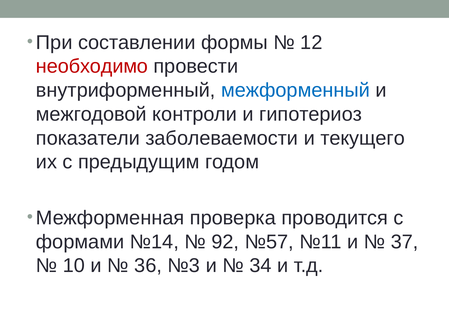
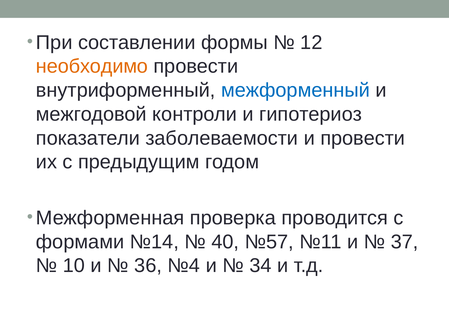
необходимо colour: red -> orange (92, 67)
и текущего: текущего -> провести (363, 138)
92: 92 -> 40 (225, 242)
№3: №3 -> №4 (184, 266)
